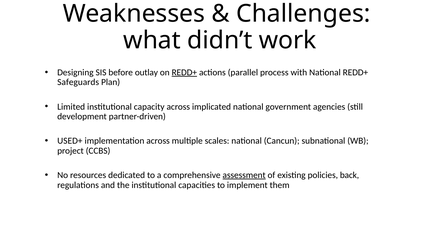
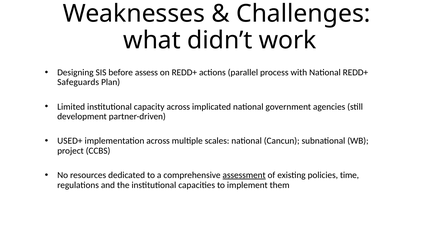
outlay: outlay -> assess (146, 73)
REDD+ underline: present -> none (184, 73)
back: back -> time (350, 175)
